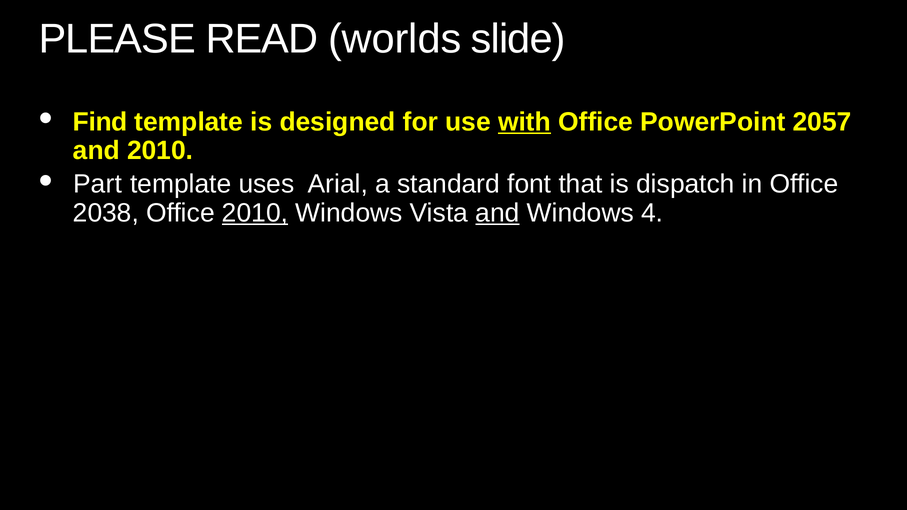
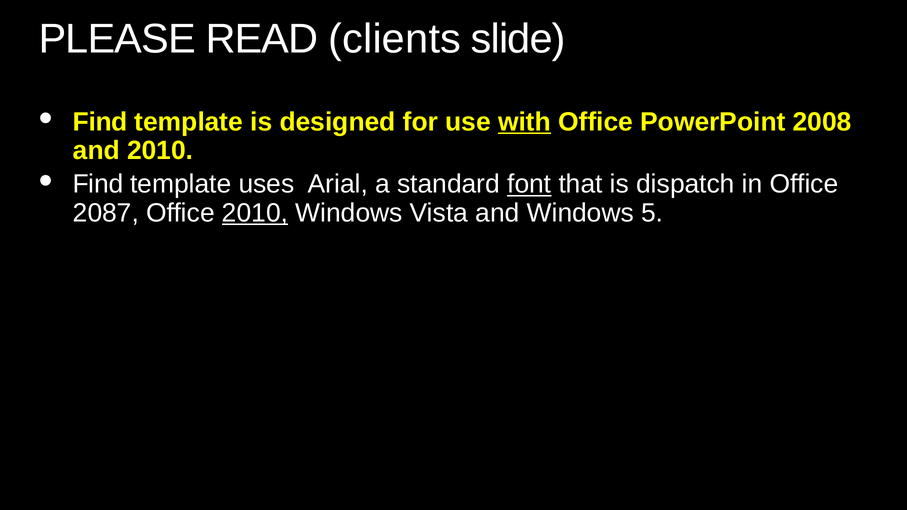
worlds: worlds -> clients (395, 39)
2057: 2057 -> 2008 (822, 122)
Part: Part -> Find (98, 184)
font underline: none -> present (529, 184)
2038: 2038 -> 2087 (106, 213)
and underline: present -> none (497, 213)
4: 4 -> 5 (652, 213)
